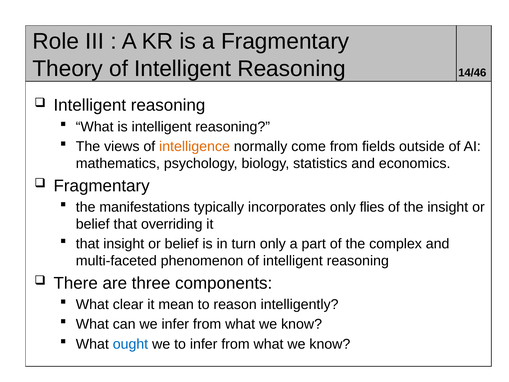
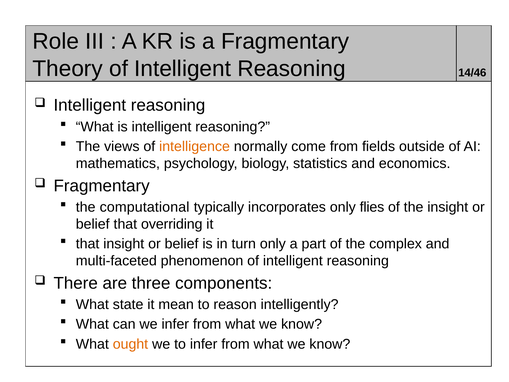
manifestations: manifestations -> computational (145, 207)
clear: clear -> state (128, 304)
ought colour: blue -> orange (130, 344)
